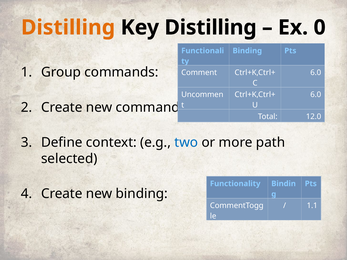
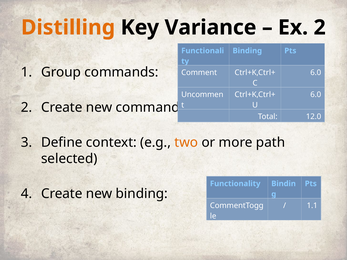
Key Distilling: Distilling -> Variance (210, 28)
Ex 0: 0 -> 2 (320, 28)
two colour: blue -> orange (186, 143)
